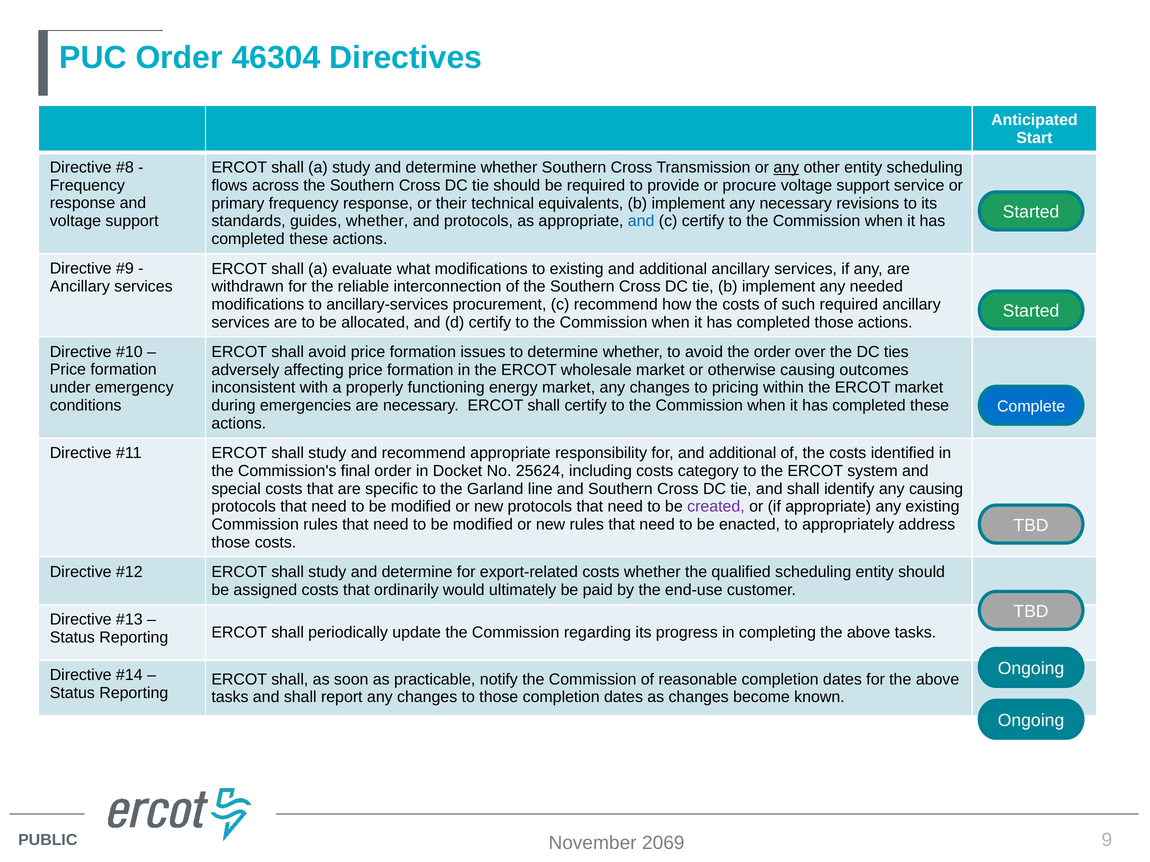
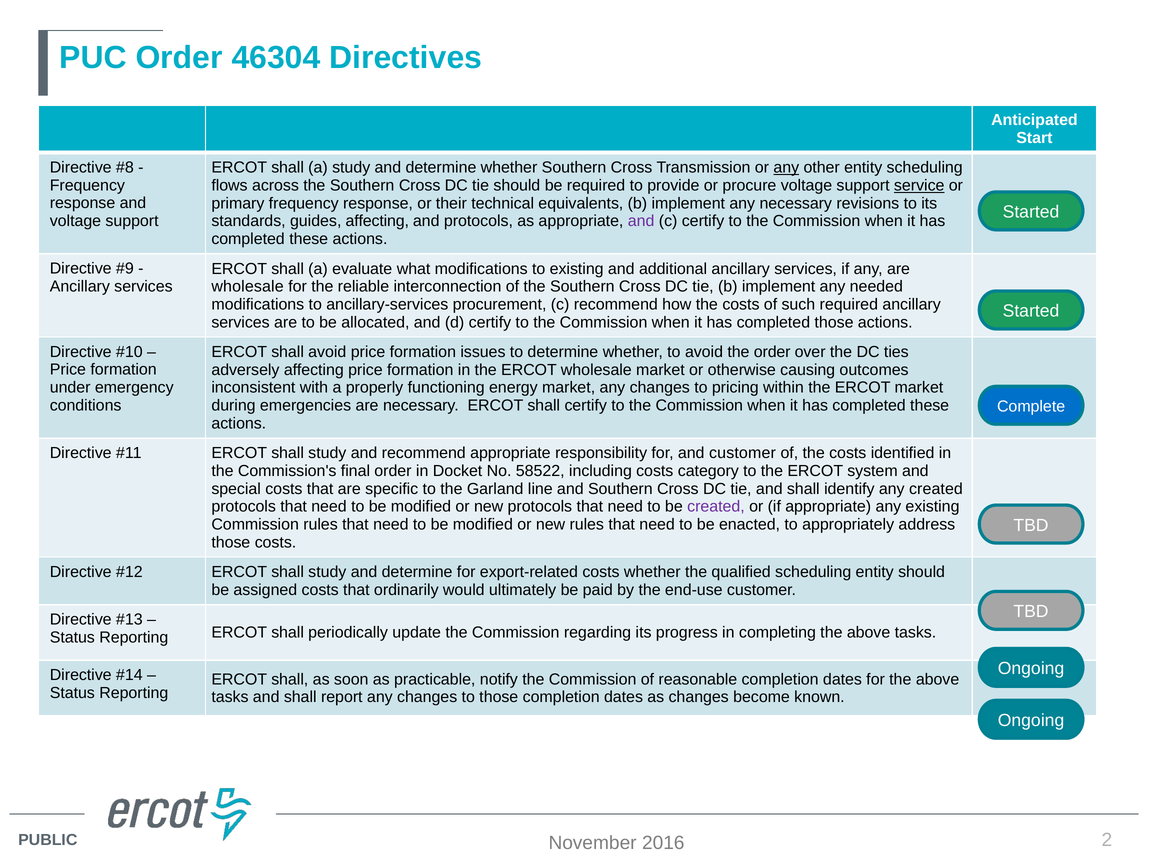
service underline: none -> present (919, 186)
guides whether: whether -> affecting (377, 221)
and colour: blue -> purple (641, 221)
withdrawn: withdrawn -> wholesale (248, 287)
for and additional: additional -> customer (742, 453)
25624: 25624 -> 58522 (540, 471)
any causing: causing -> created (936, 489)
9: 9 -> 2 (1107, 840)
2069: 2069 -> 2016 (663, 844)
